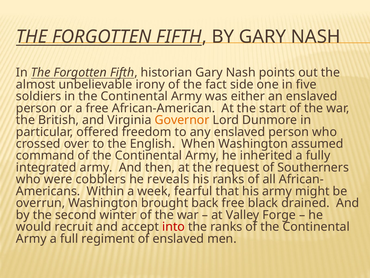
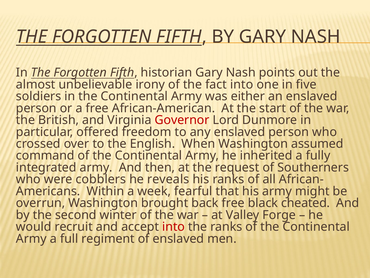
fact side: side -> into (242, 84)
Governor colour: orange -> red (182, 120)
drained: drained -> cheated (306, 203)
